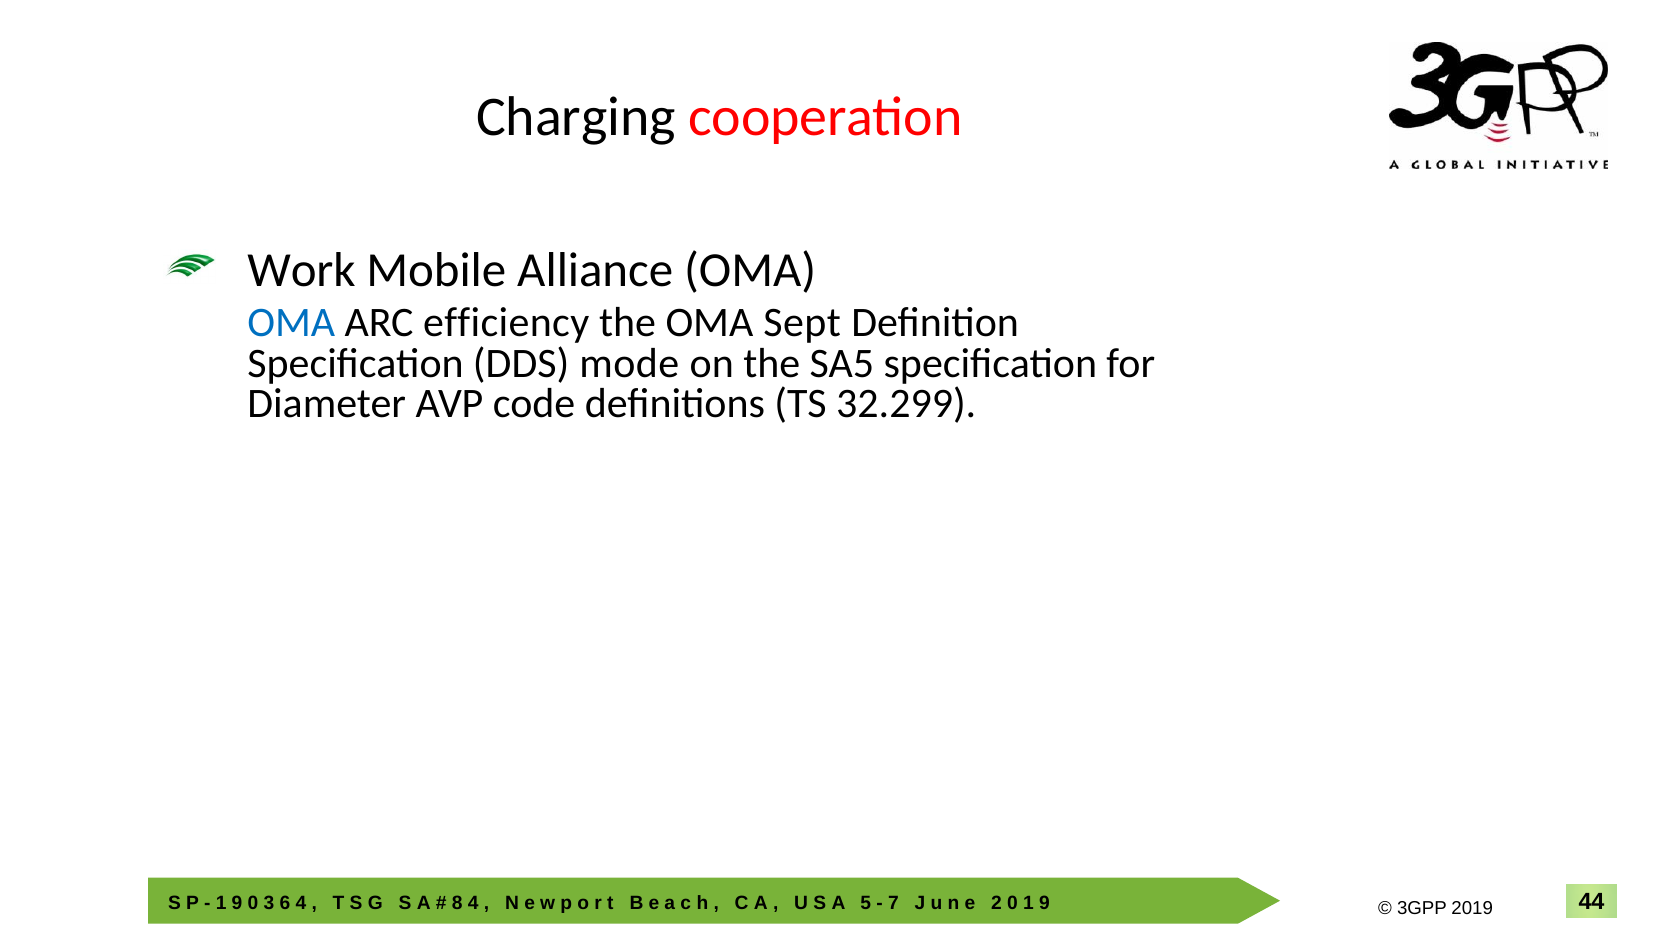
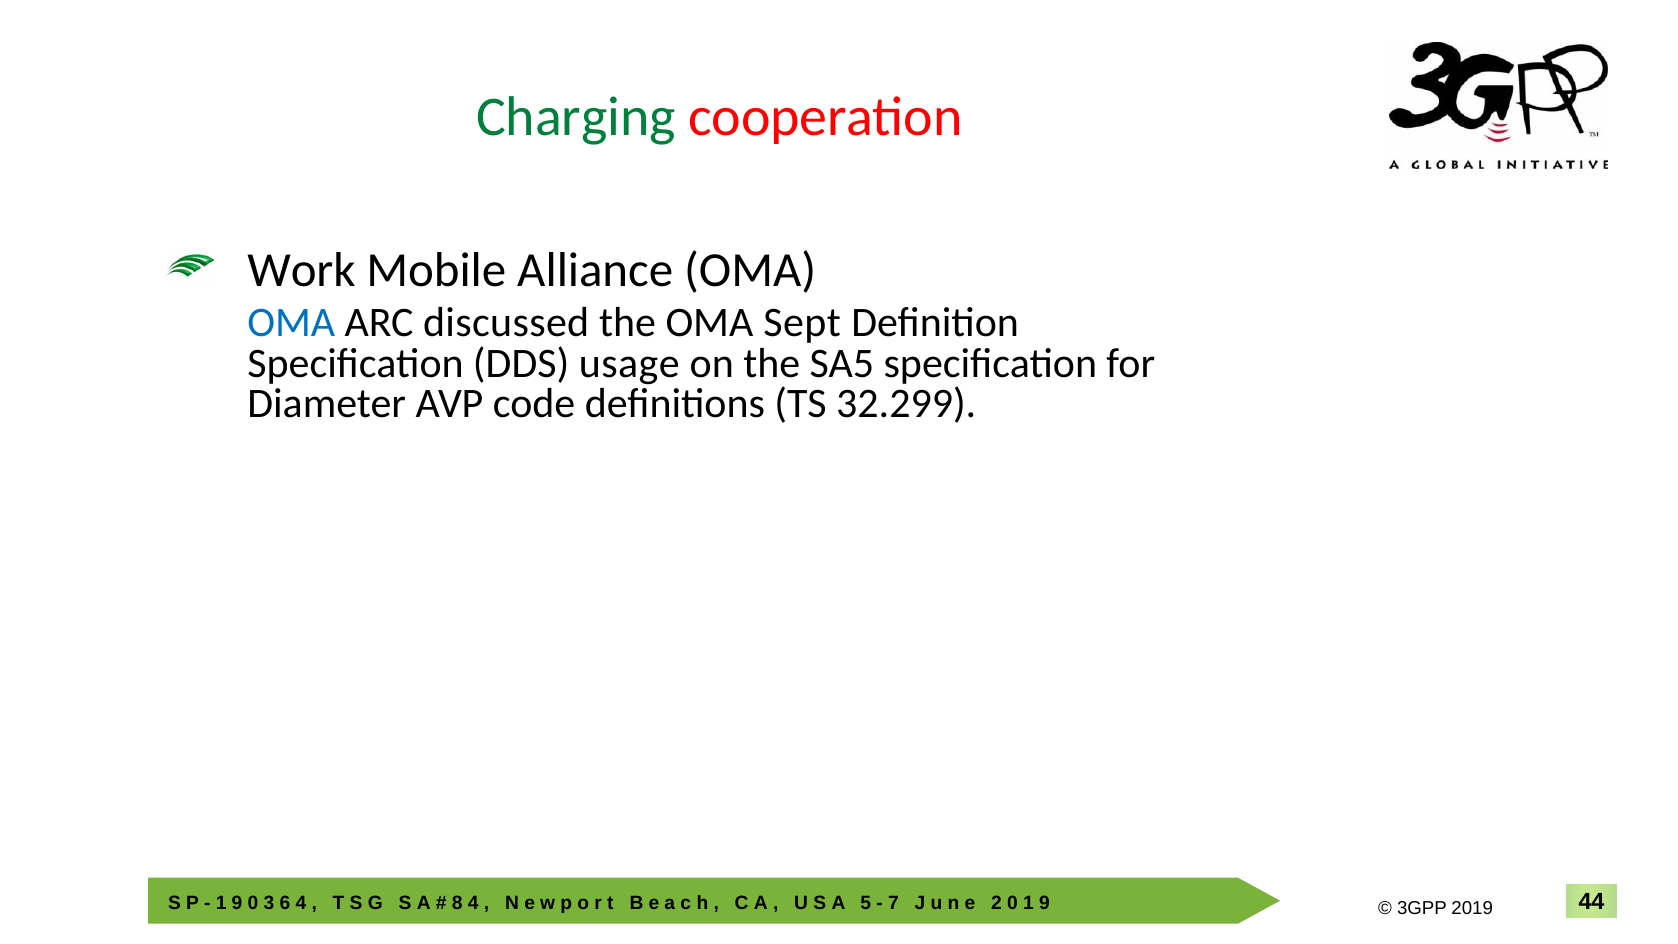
Charging colour: black -> green (576, 117)
efficiency: efficiency -> discussed (506, 323)
mode: mode -> usage (629, 363)
